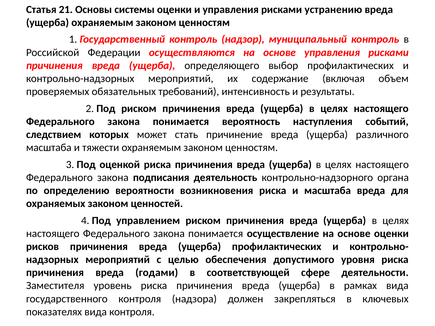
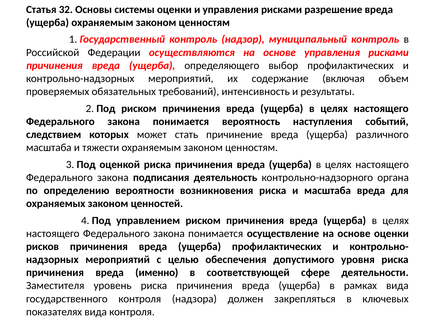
21: 21 -> 32 (66, 9)
устранению: устранению -> разрешение (333, 9)
годами: годами -> именно (157, 273)
